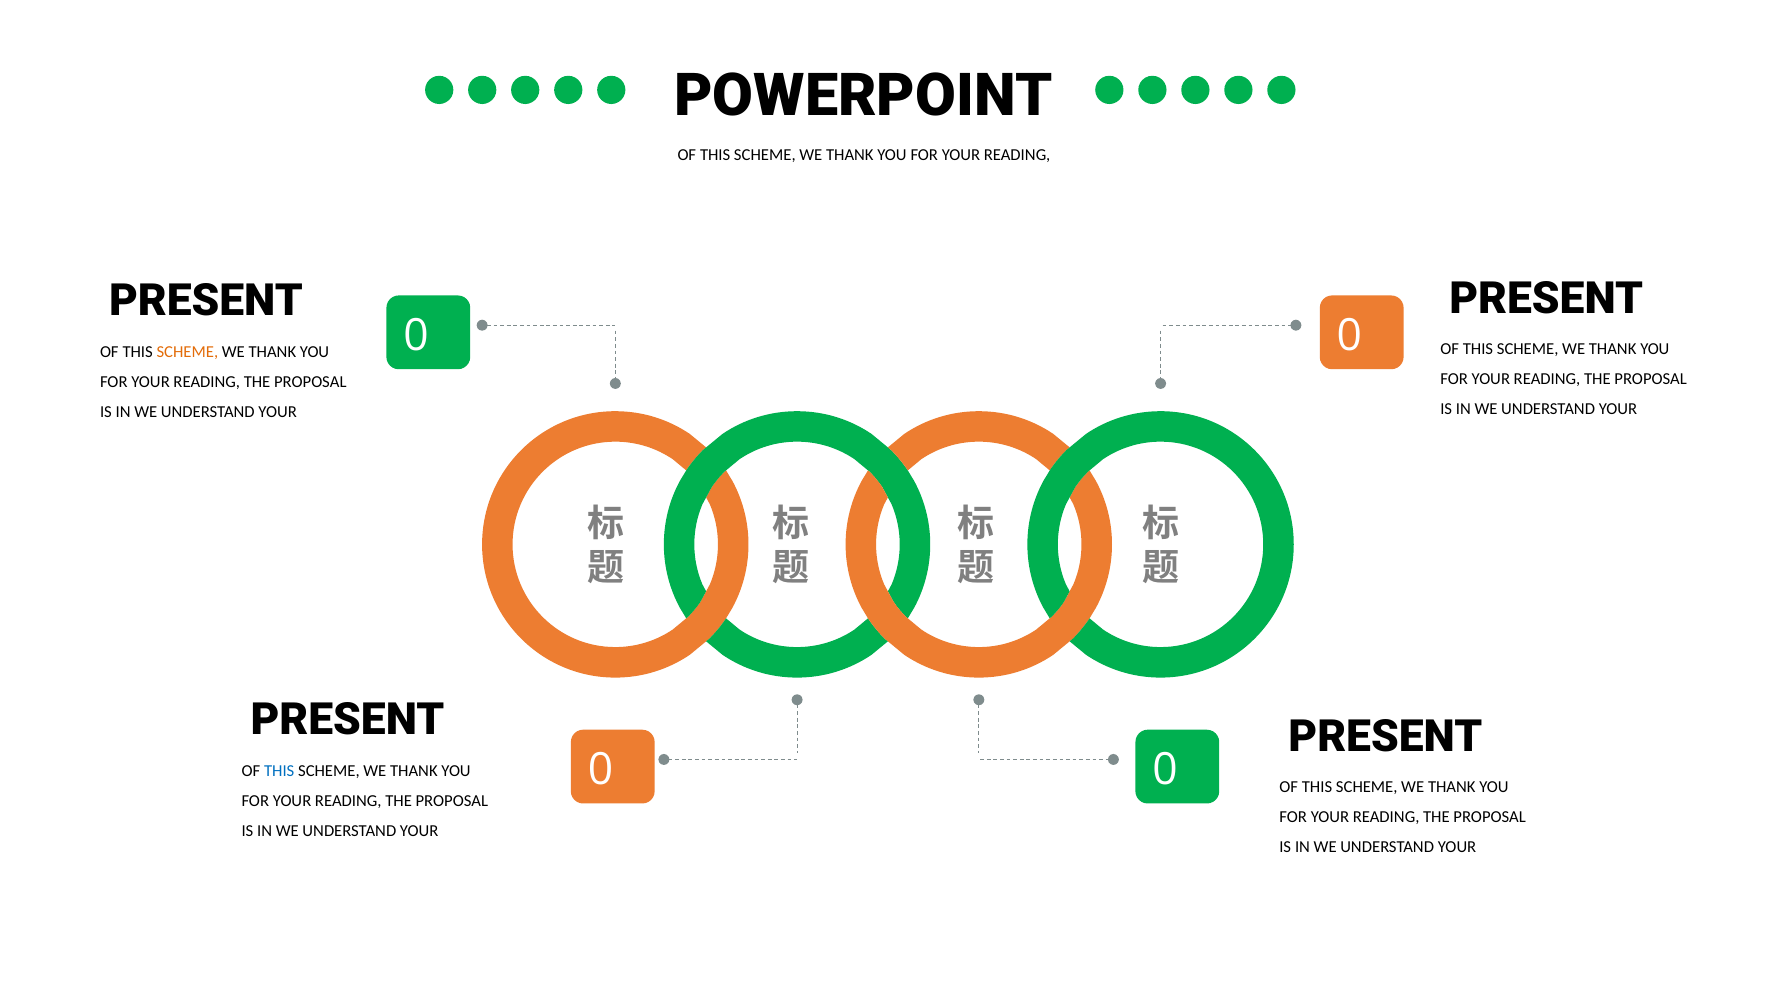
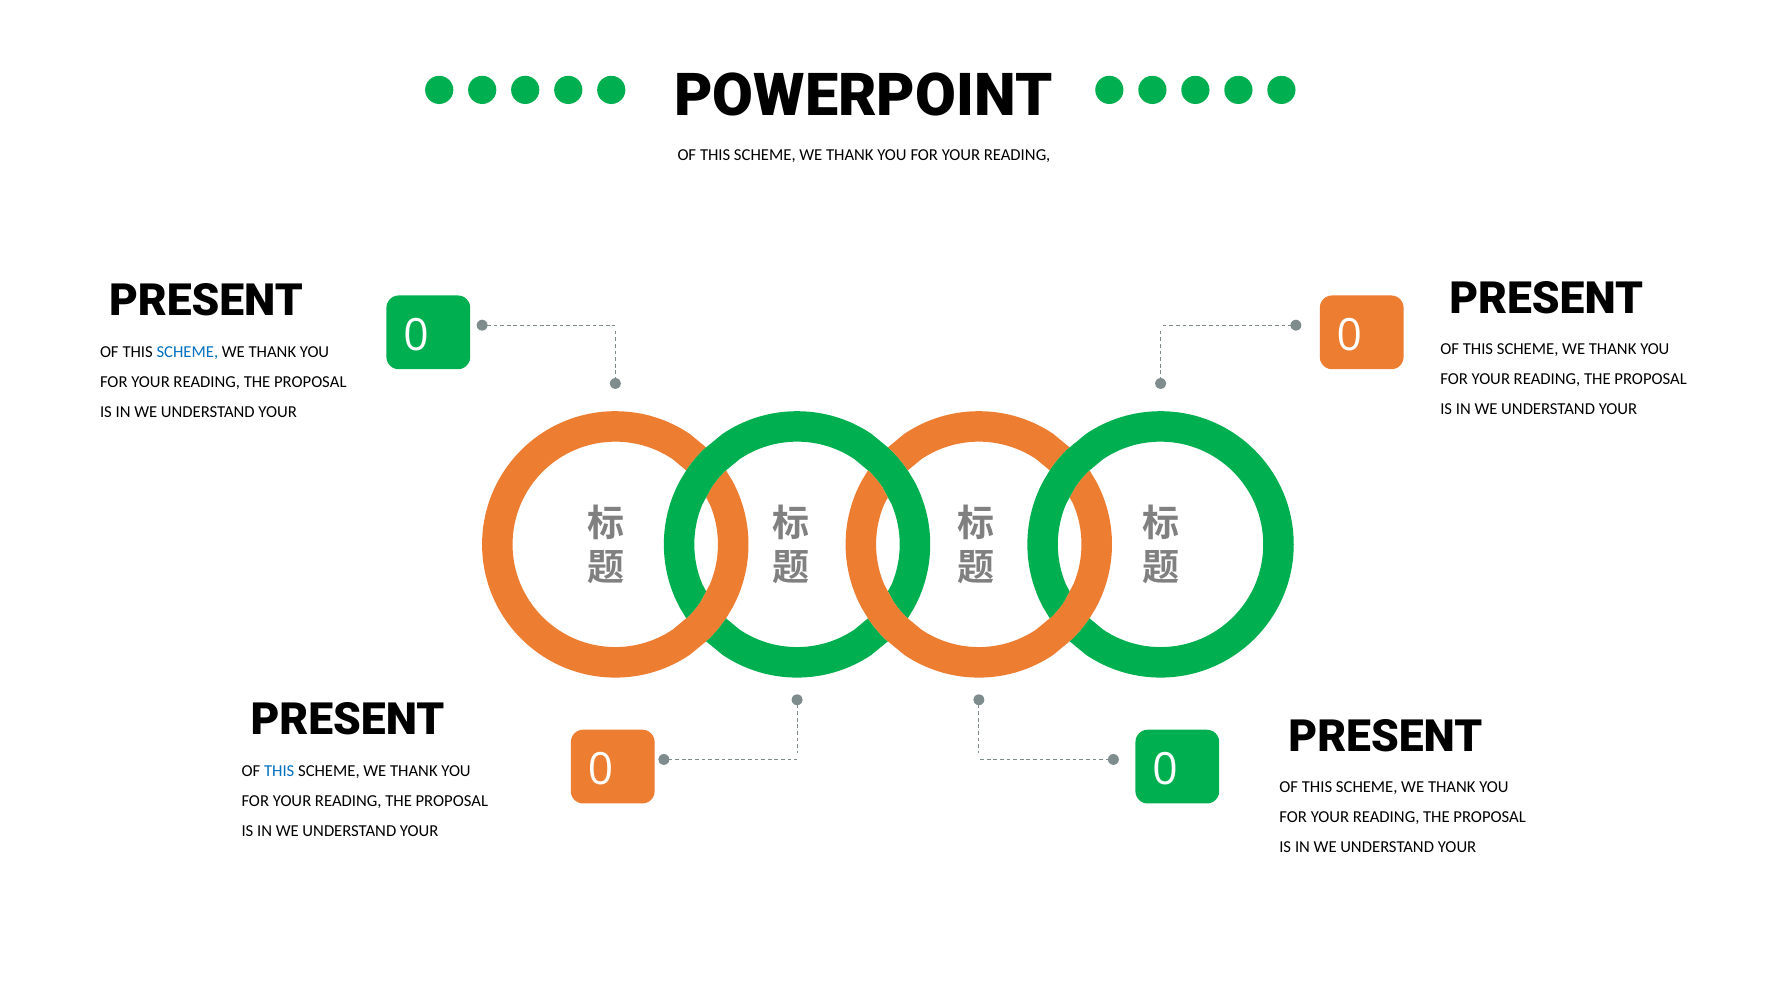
SCHEME colour: orange -> blue (187, 352)
